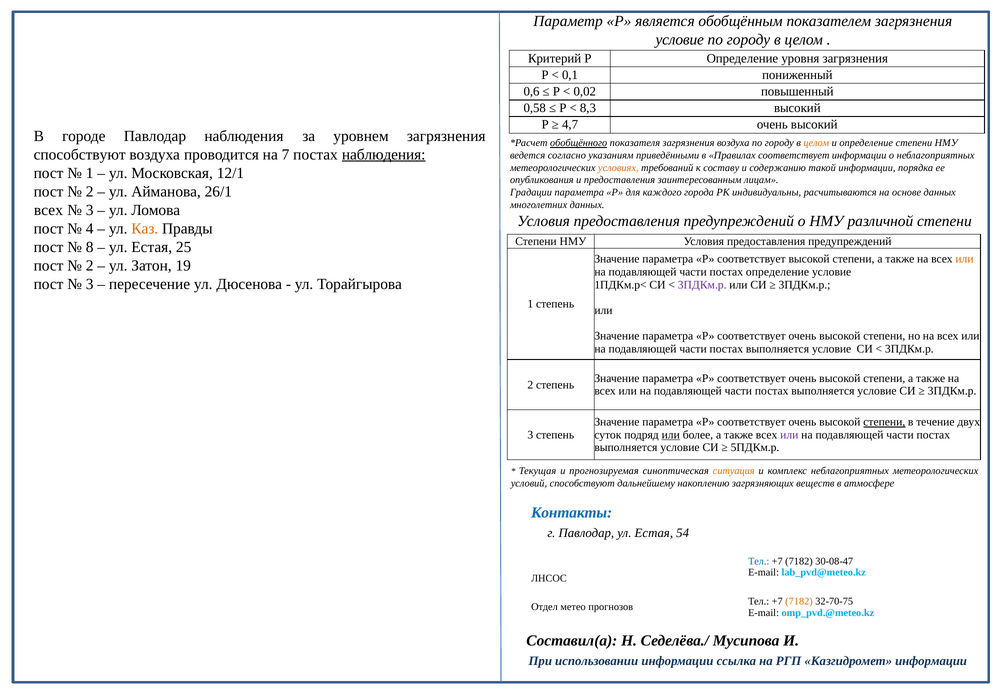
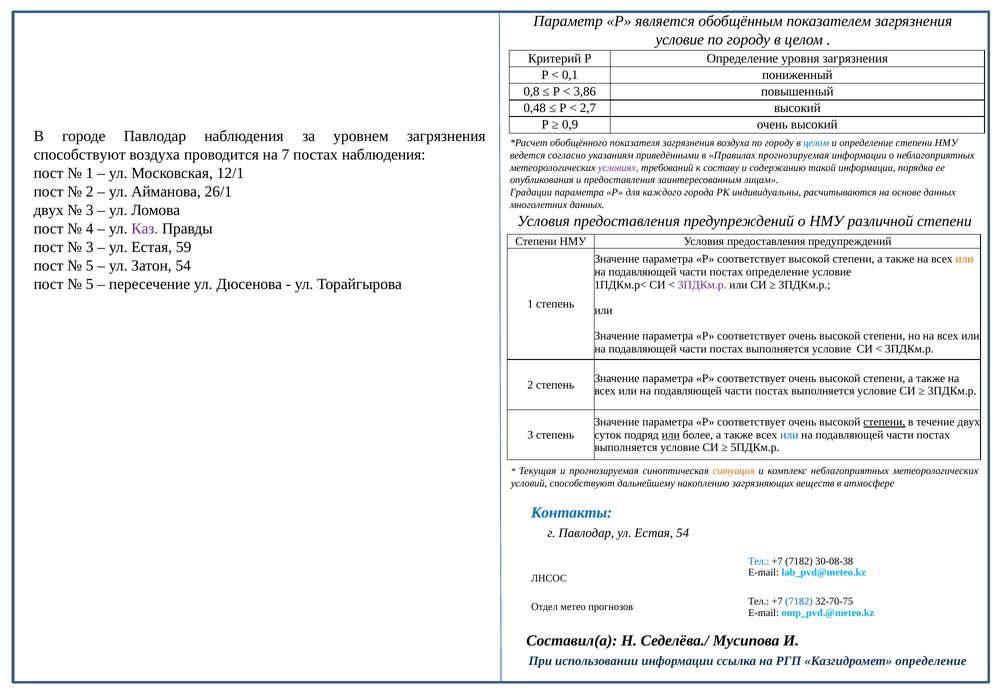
0,6: 0,6 -> 0,8 (532, 92)
0,02: 0,02 -> 3,86 (585, 92)
0,58: 0,58 -> 0,48 (535, 108)
8,3: 8,3 -> 2,7 (588, 108)
4,7: 4,7 -> 0,9 (570, 125)
обобщённого underline: present -> none (579, 143)
целом colour: orange -> blue (816, 143)
наблюдения underline: present -> none (384, 154)
Правилах соответствует: соответствует -> прогнозируемая (794, 155)
условиях colour: orange -> purple (618, 168)
всех: всех -> двух (49, 210)
Каз colour: orange -> purple (145, 228)
8: 8 -> 3 (90, 247)
25: 25 -> 59 (184, 247)
2: 2 -> 5 (90, 265)
Затон 19: 19 -> 54 (183, 265)
3: 3 -> 5 (90, 284)
или colour: purple -> blue (789, 435)
30-08-47: 30-08-47 -> 30-08-38 (834, 561)
7182 colour: orange -> blue (799, 601)
Казгидромет информации: информации -> определение (931, 661)
